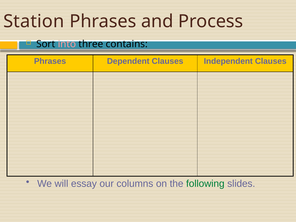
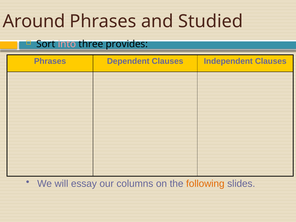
Station: Station -> Around (34, 21)
Process: Process -> Studied (211, 21)
contains: contains -> provides (127, 44)
following colour: green -> orange (205, 184)
